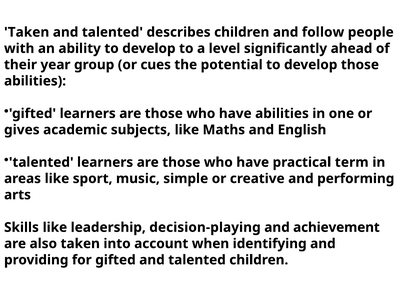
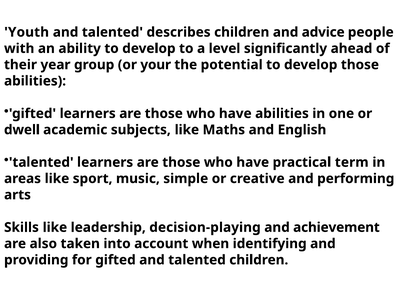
Taken: Taken -> Youth (27, 32)
follow: follow -> advice (323, 32)
cues: cues -> your (156, 65)
gives: gives -> dwell (22, 130)
